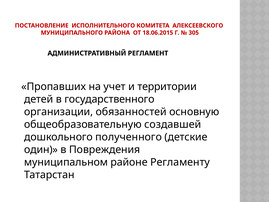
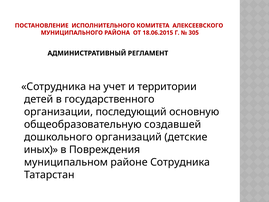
Пропавших: Пропавших -> Сотрудника (54, 87)
обязанностей: обязанностей -> последующий (131, 112)
полученного: полученного -> организаций (129, 137)
один: один -> иных (41, 149)
районе Регламенту: Регламенту -> Сотрудника (180, 162)
